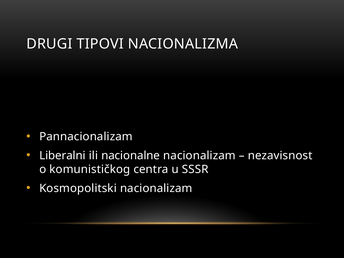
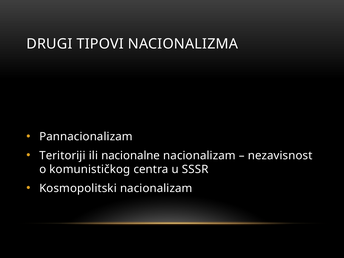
Liberalni: Liberalni -> Teritoriji (62, 156)
